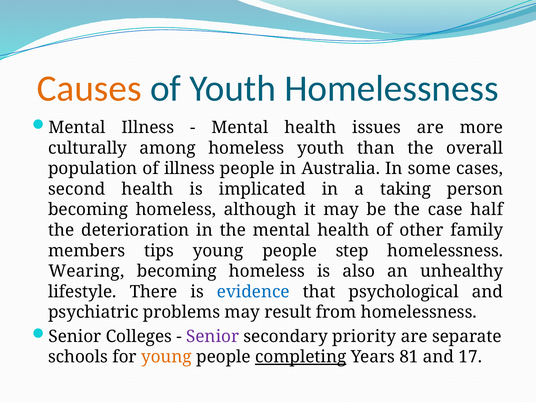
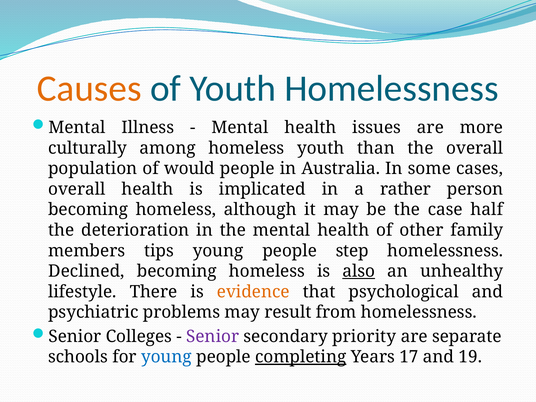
of illness: illness -> would (189, 169)
second: second -> overall (77, 189)
taking: taking -> rather (406, 189)
Wearing: Wearing -> Declined (86, 271)
also underline: none -> present (359, 271)
evidence colour: blue -> orange (253, 292)
young colour: orange -> blue (166, 357)
81: 81 -> 17 (409, 357)
17: 17 -> 19 (470, 357)
